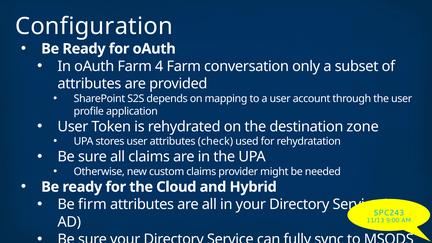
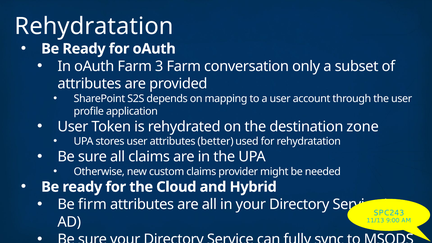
Configuration: Configuration -> Rehydratation (94, 26)
4: 4 -> 3 (159, 66)
check: check -> better (216, 141)
